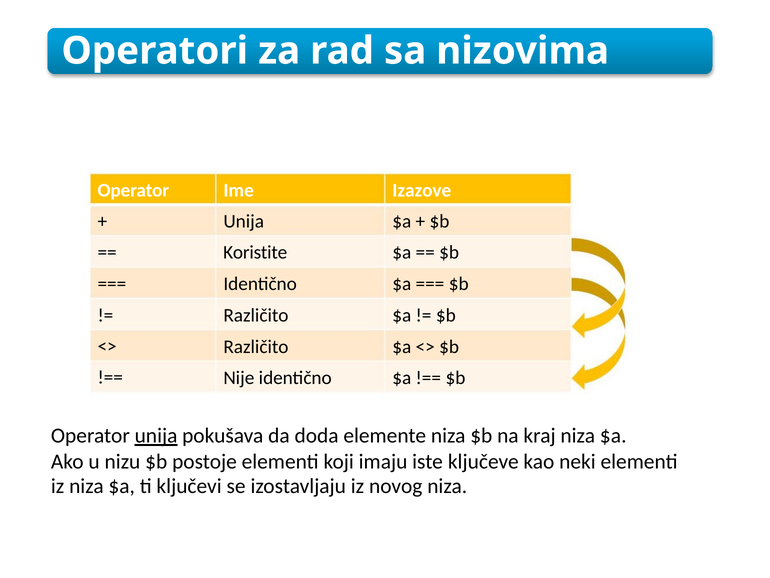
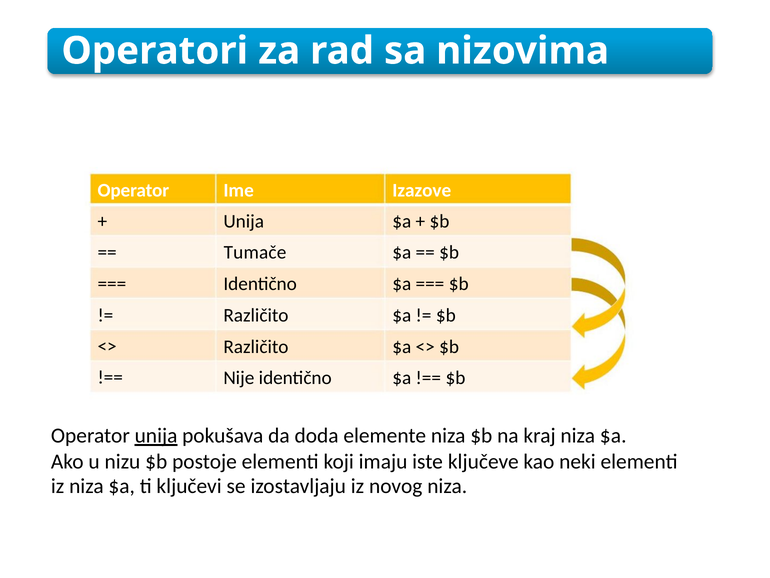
Koristite: Koristite -> Tumače (255, 252)
